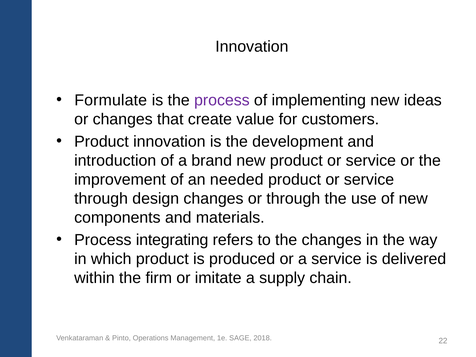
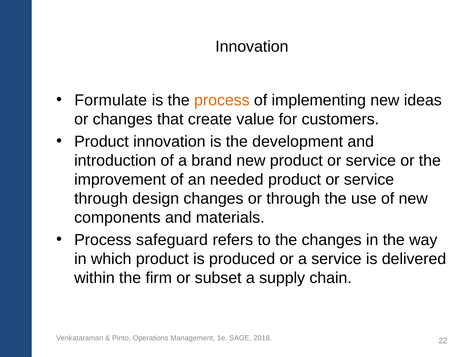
process colour: purple -> orange (222, 100)
integrating: integrating -> safeguard (172, 240)
imitate: imitate -> subset (218, 278)
